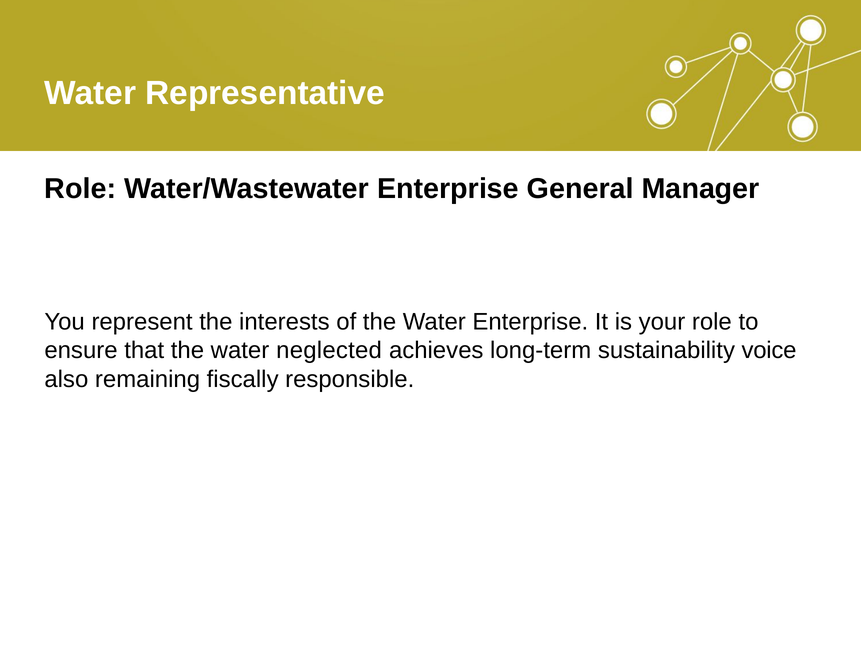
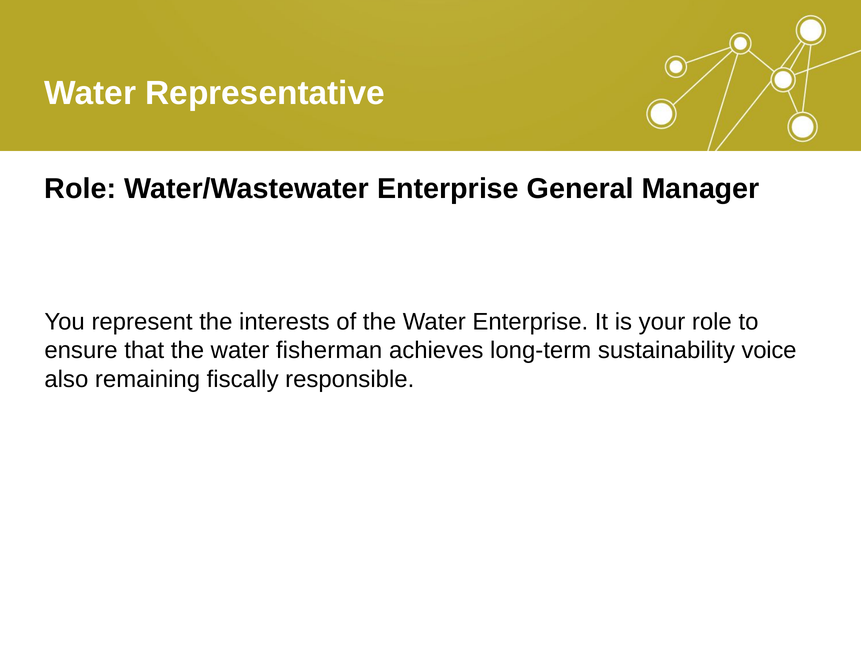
neglected: neglected -> fisherman (329, 350)
